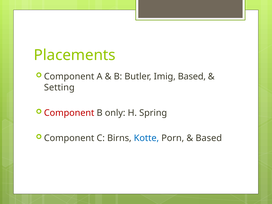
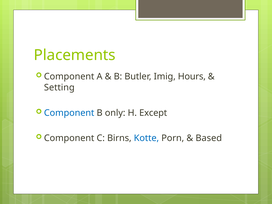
Imig Based: Based -> Hours (192, 77)
Component colour: red -> blue (69, 113)
Spring: Spring -> Except (153, 113)
